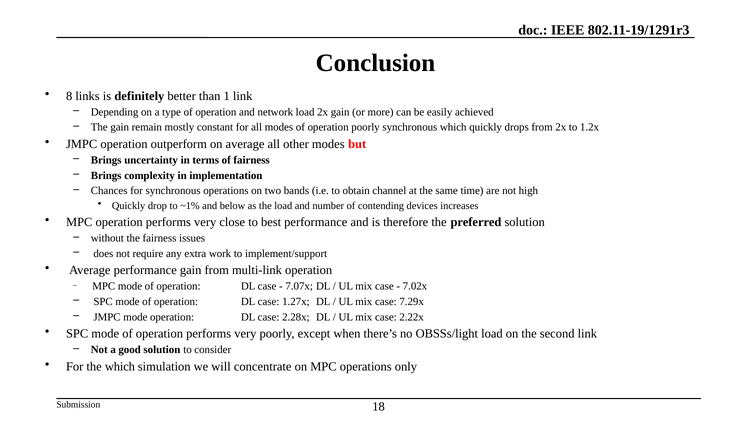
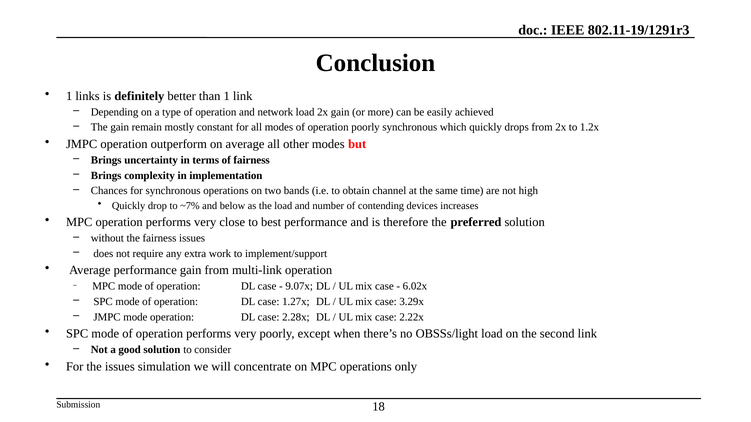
8: 8 -> 1 (69, 96)
~1%: ~1% -> ~7% (190, 206)
7.07x: 7.07x -> 9.07x (299, 287)
7.02x: 7.02x -> 6.02x (415, 287)
7.29x: 7.29x -> 3.29x (412, 302)
the which: which -> issues (120, 367)
